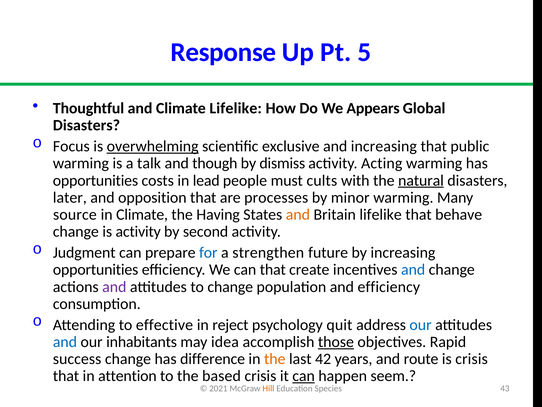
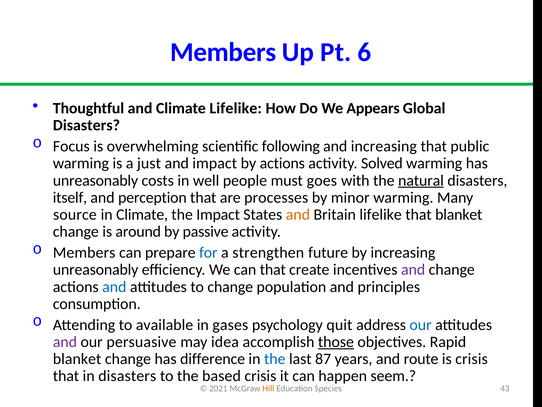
Response: Response -> Members (223, 52)
5: 5 -> 6 (364, 52)
overwhelming underline: present -> none (153, 146)
exclusive: exclusive -> following (291, 146)
talk: talk -> just (149, 163)
and though: though -> impact (215, 163)
by dismiss: dismiss -> actions (282, 163)
Acting: Acting -> Solved (382, 163)
opportunities: opportunities -> unreasonably (95, 180)
lead: lead -> well (206, 180)
cults: cults -> goes (322, 180)
later: later -> itself (70, 197)
opposition: opposition -> perception (152, 197)
the Having: Having -> Impact (218, 214)
that behave: behave -> blanket (459, 214)
is activity: activity -> around (138, 231)
second: second -> passive (206, 231)
Judgment: Judgment -> Members (84, 252)
opportunities: opportunities -> unreasonably (96, 269)
and colour: blue -> purple (413, 269)
and colour: purple -> blue (114, 286)
and efficiency: efficiency -> principles (389, 286)
effective: effective -> available (165, 324)
reject: reject -> gases (230, 324)
and colour: blue -> purple (65, 341)
inhabitants: inhabitants -> persuasive (141, 341)
success: success -> blanket (77, 359)
the colour: orange -> blue (275, 359)
42: 42 -> 87 (323, 359)
in attention: attention -> disasters (127, 376)
can underline: present -> none (304, 376)
